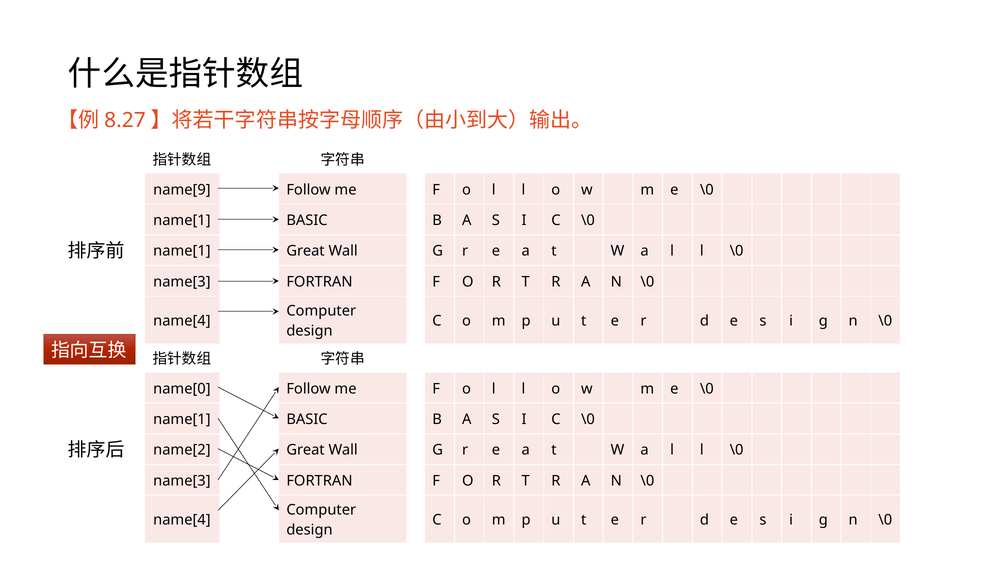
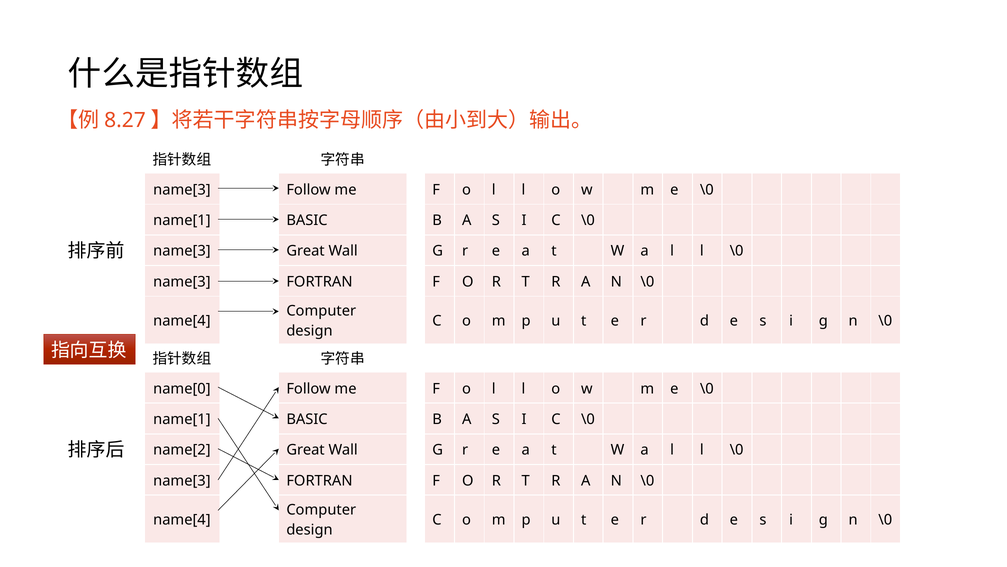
name[9: name[9 -> name[3 (182, 190)
name[1: name[1 -> name[3 (182, 251)
